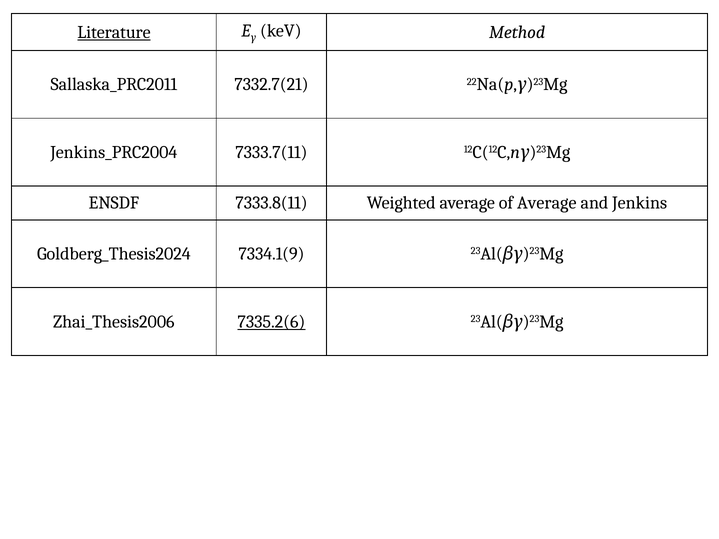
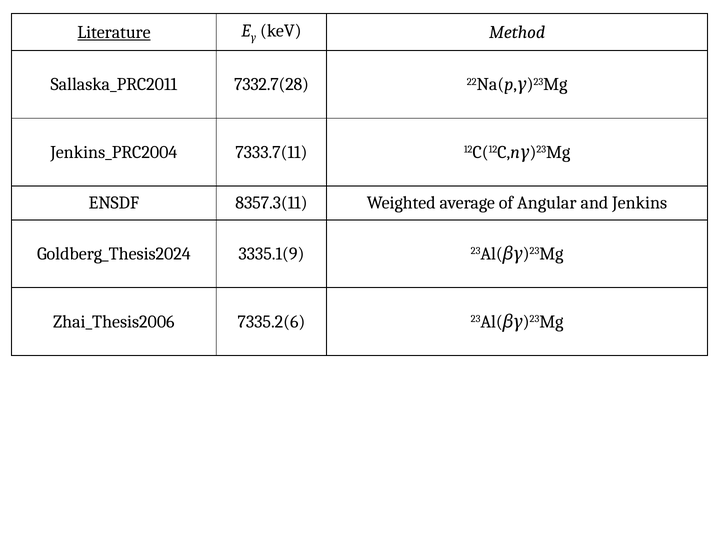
7332.7(21: 7332.7(21 -> 7332.7(28 (272, 85)
7333.8(11: 7333.8(11 -> 8357.3(11 (271, 203)
of Average: Average -> Angular (547, 203)
7334.1(9: 7334.1(9 -> 3335.1(9 (271, 254)
7335.2(6 underline: present -> none (271, 322)
